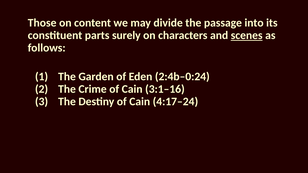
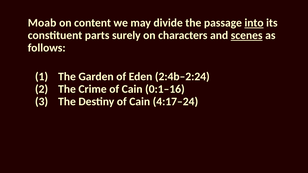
Those: Those -> Moab (42, 23)
into underline: none -> present (254, 23)
2:4b–0:24: 2:4b–0:24 -> 2:4b–2:24 (182, 77)
3:1–16: 3:1–16 -> 0:1–16 (165, 89)
